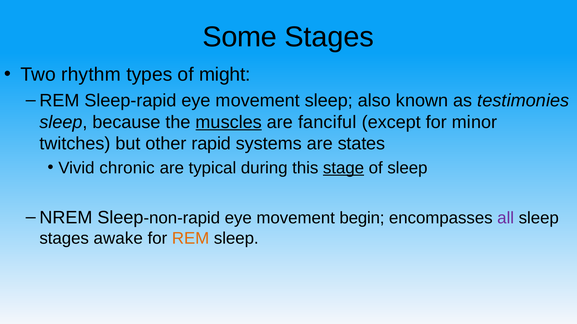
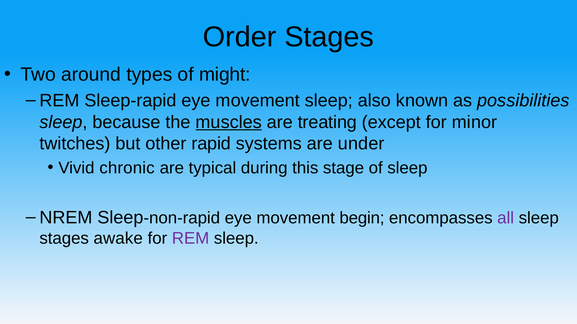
Some: Some -> Order (240, 37)
rhythm: rhythm -> around (91, 75)
testimonies: testimonies -> possibilities (523, 101)
fanciful: fanciful -> treating (327, 122)
states: states -> under (361, 144)
stage underline: present -> none (344, 168)
REM colour: orange -> purple (191, 239)
